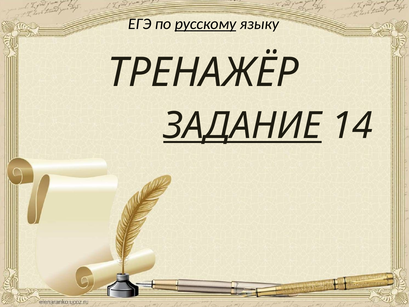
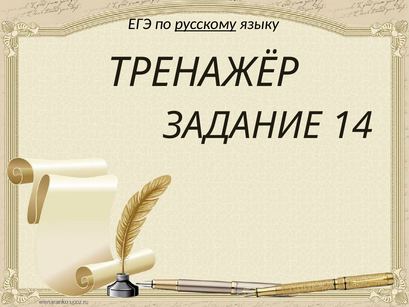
ЗАДАНИЕ underline: present -> none (243, 126)
